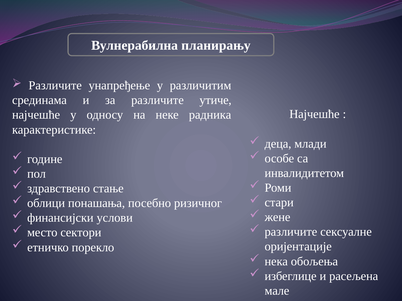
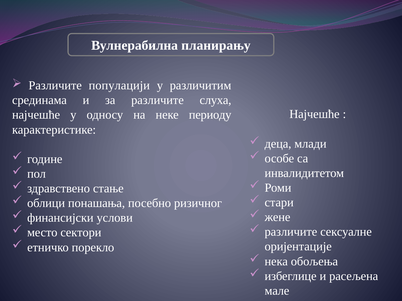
унапређење: унапређење -> популацији (119, 86)
утиче: утиче -> слуха (215, 100)
радника: радника -> периоду (210, 115)
